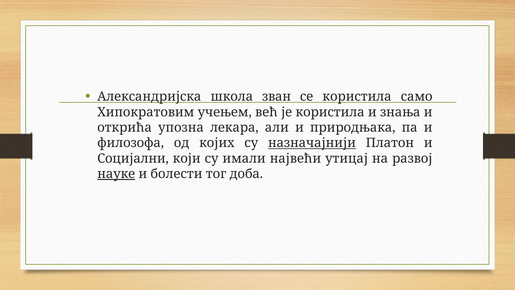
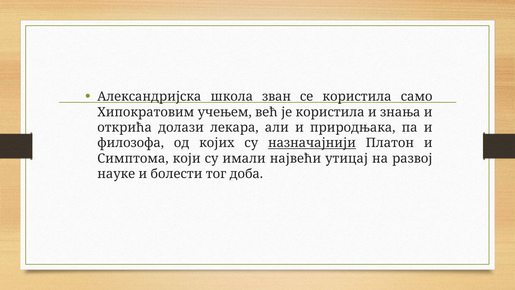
упозна: упозна -> долази (181, 127)
Социјални: Социјални -> Симптома (133, 158)
науке underline: present -> none (116, 174)
